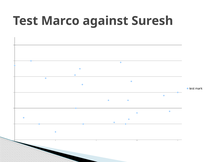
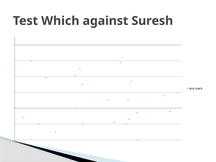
Marco: Marco -> Which (60, 21)
